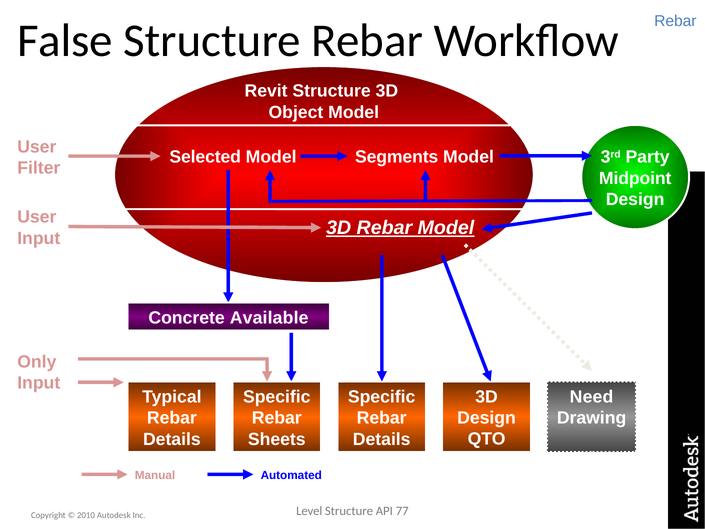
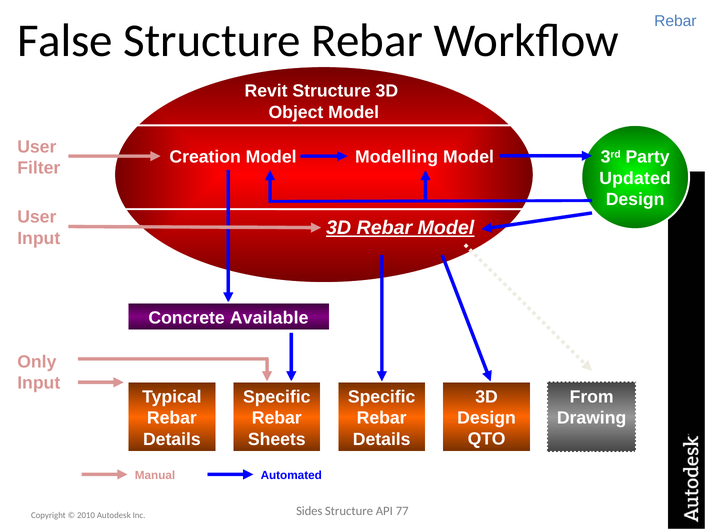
Selected: Selected -> Creation (205, 157)
Segments: Segments -> Modelling (397, 157)
Midpoint: Midpoint -> Updated (635, 178)
Need: Need -> From (592, 397)
Level: Level -> Sides (309, 511)
